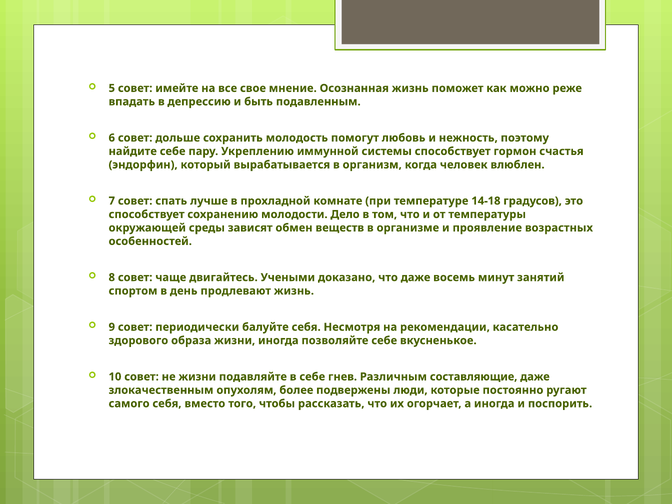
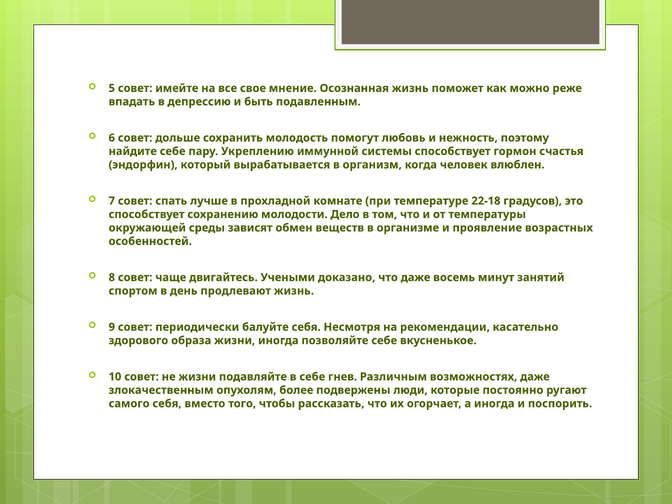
14-18: 14-18 -> 22-18 (486, 201)
составляющие: составляющие -> возможностях (474, 377)
